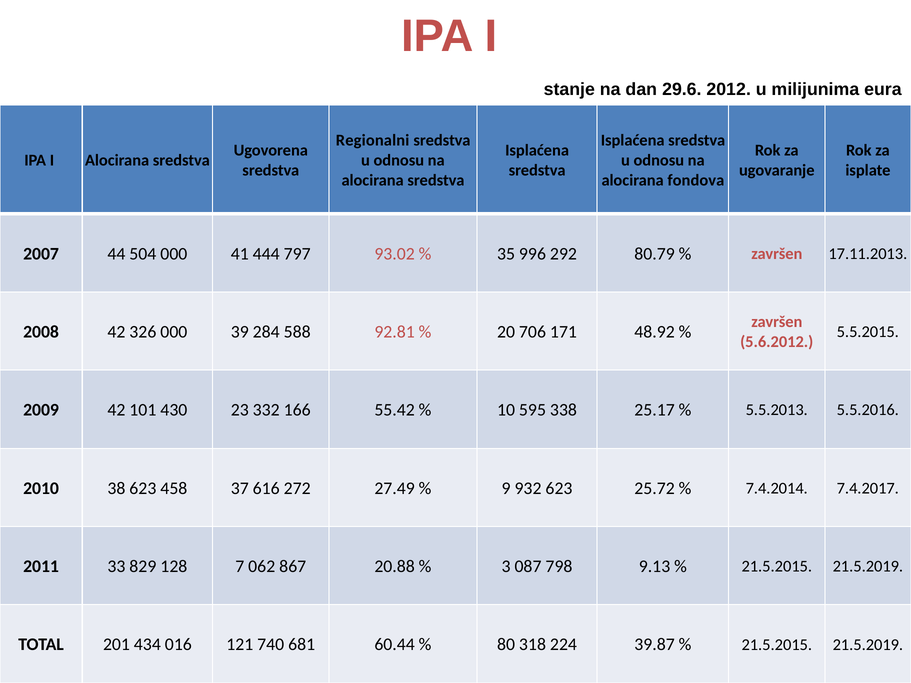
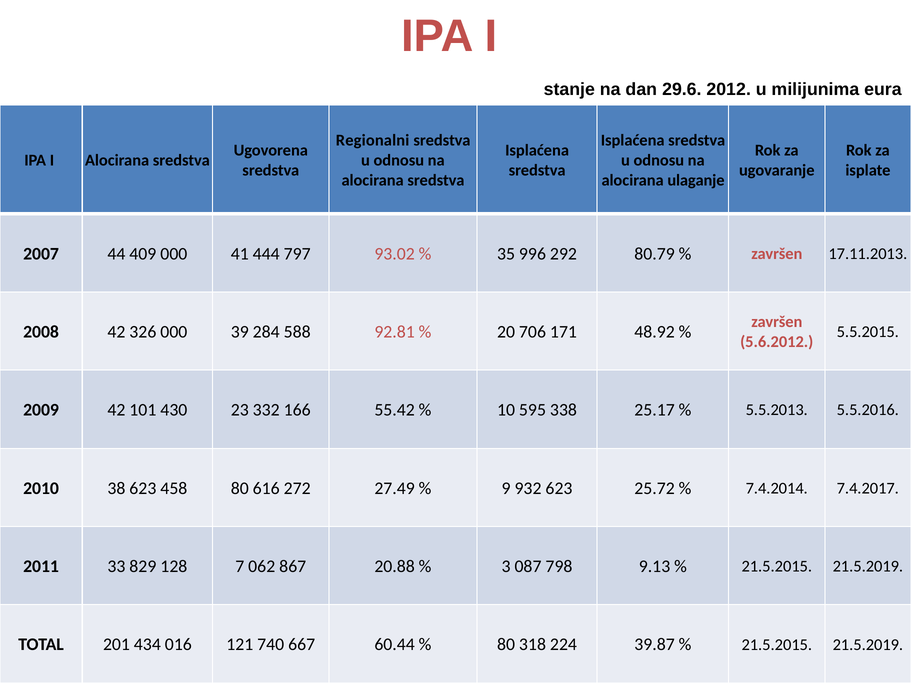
fondova: fondova -> ulaganje (696, 180)
504: 504 -> 409 (143, 254)
458 37: 37 -> 80 (240, 488)
681: 681 -> 667 (302, 645)
